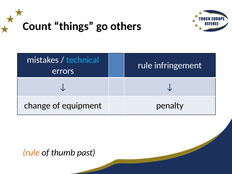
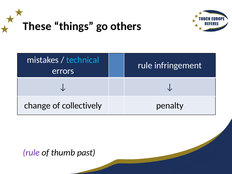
Count: Count -> These (37, 26)
equipment: equipment -> collectively (82, 106)
rule colour: orange -> purple (31, 153)
